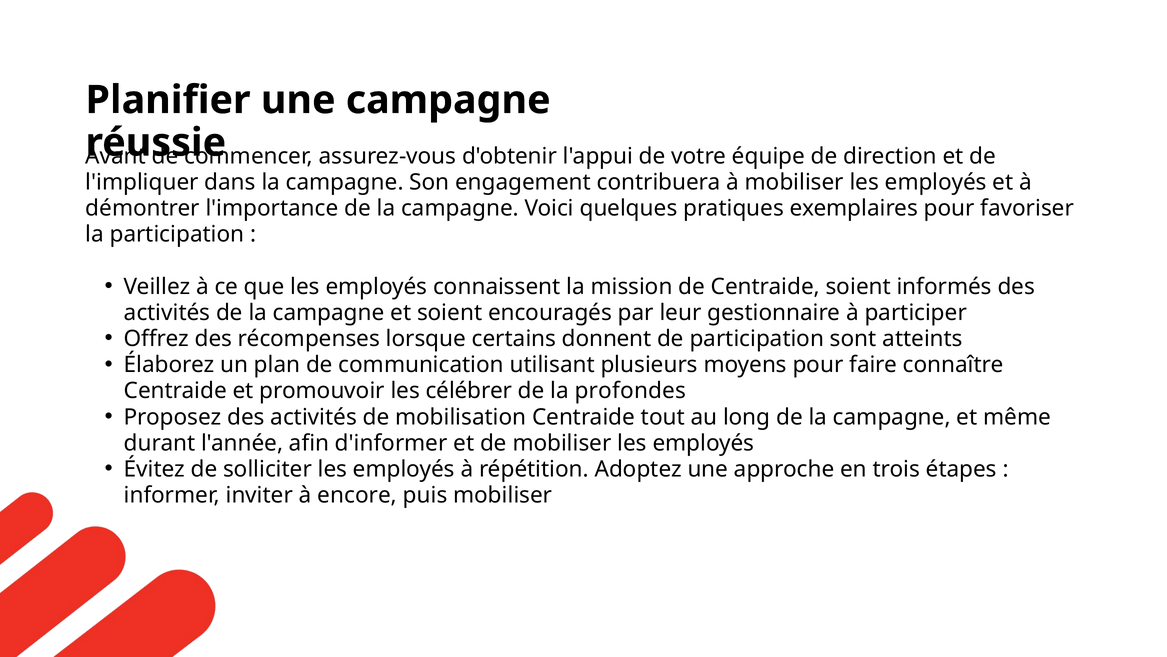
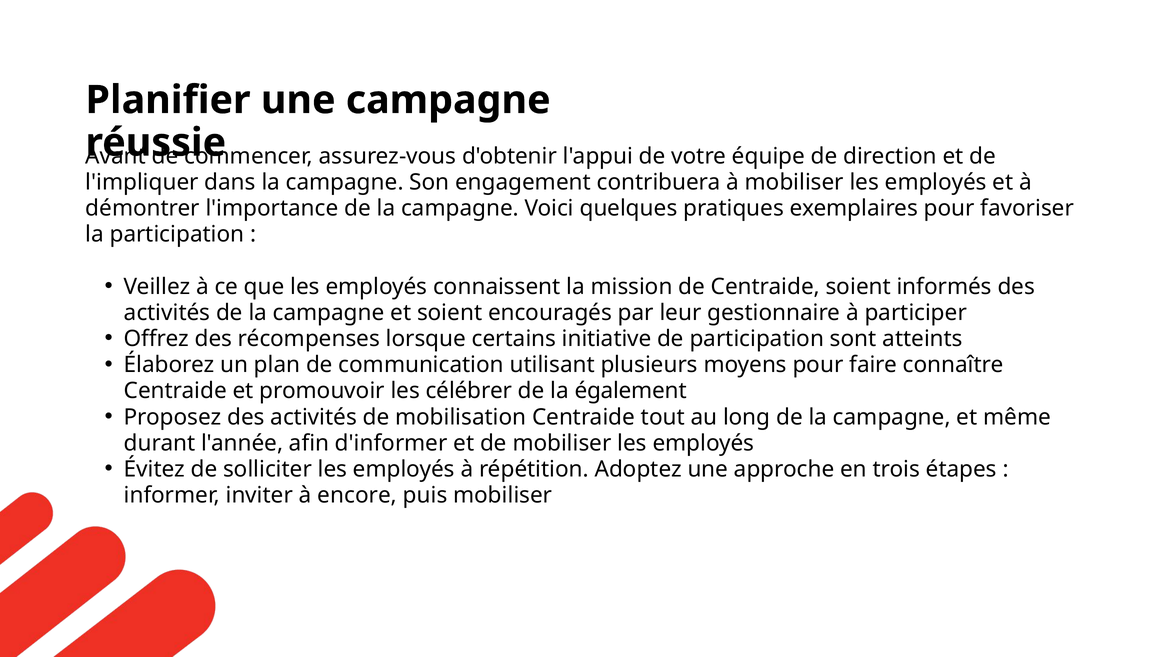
donnent: donnent -> initiative (607, 339)
profondes: profondes -> également (631, 391)
